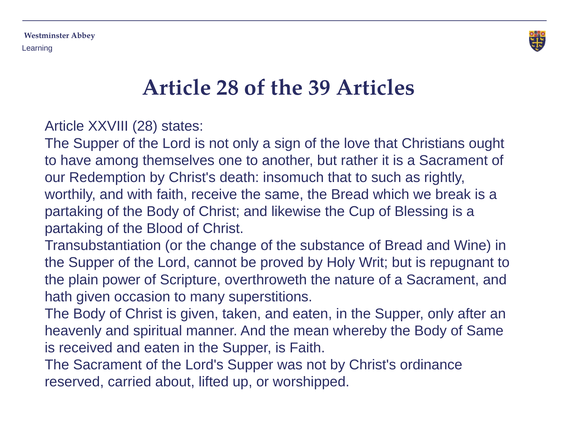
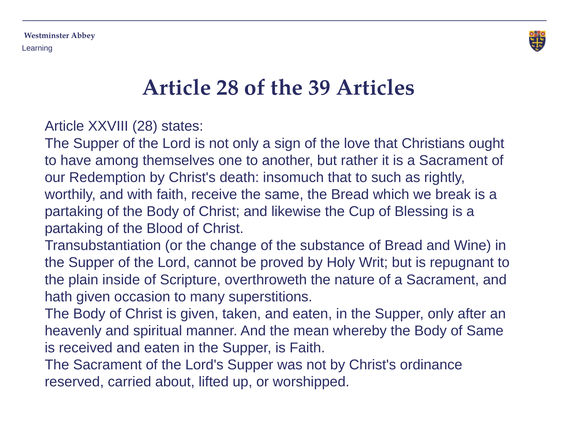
power: power -> inside (121, 280)
